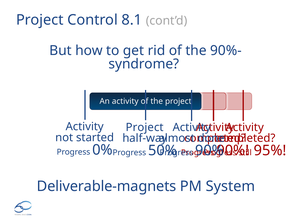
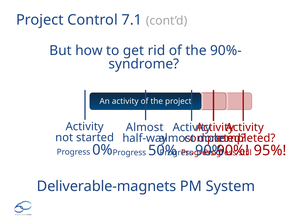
8.1: 8.1 -> 7.1 (132, 20)
Project: Project -> Almost (145, 127)
